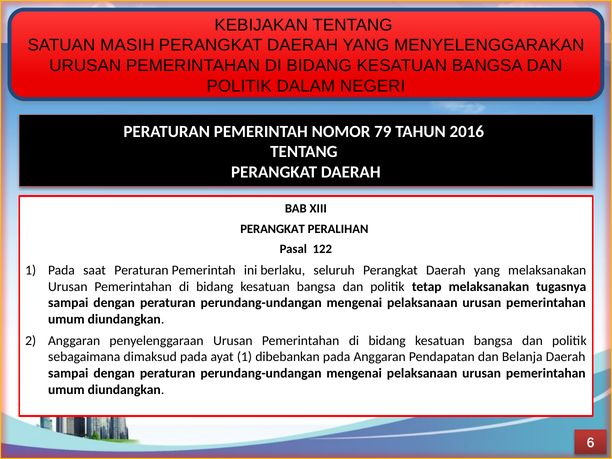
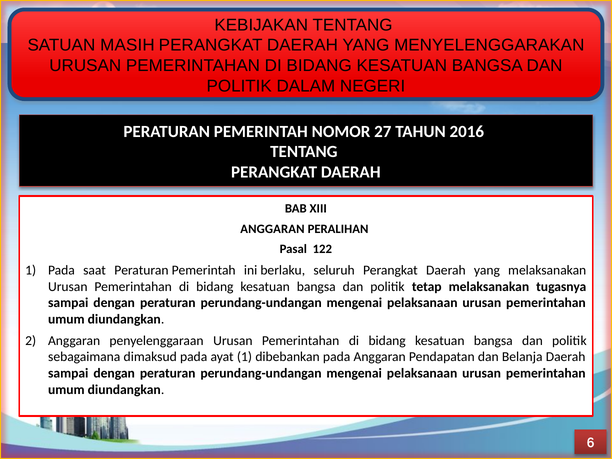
79: 79 -> 27 (383, 131)
PERANGKAT: PERANGKAT -> ANGGARAN (272, 229)
